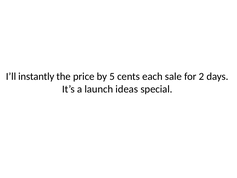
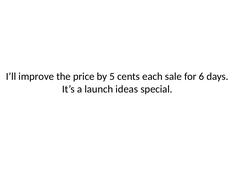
instantly: instantly -> improve (36, 76)
2: 2 -> 6 (201, 76)
